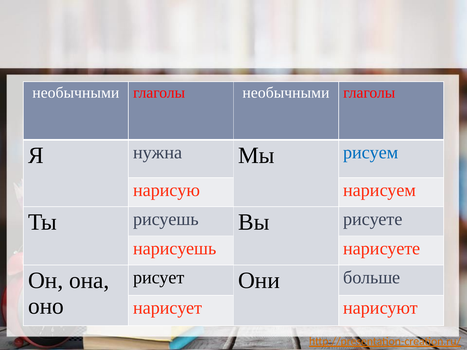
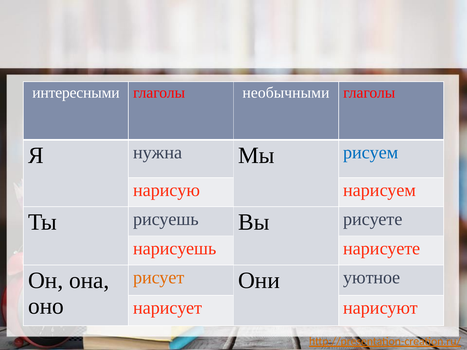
необычными: необычными -> интересными (76, 93)
рисует colour: black -> orange (159, 278)
больше: больше -> уютное (372, 278)
